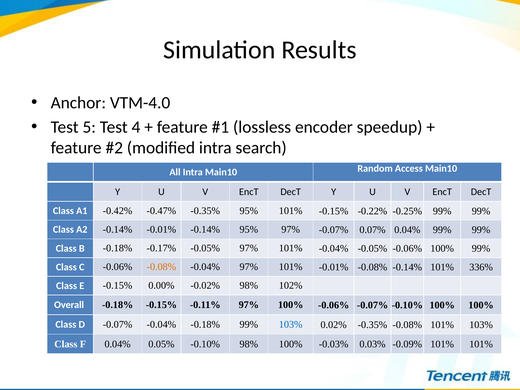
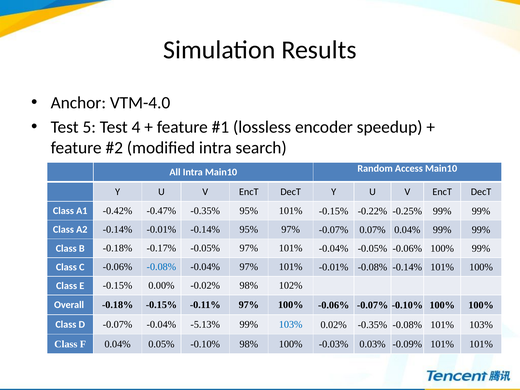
-0.08% colour: orange -> blue (161, 267)
101% 336%: 336% -> 100% (481, 267)
-0.04% -0.18%: -0.18% -> -5.13% (205, 324)
